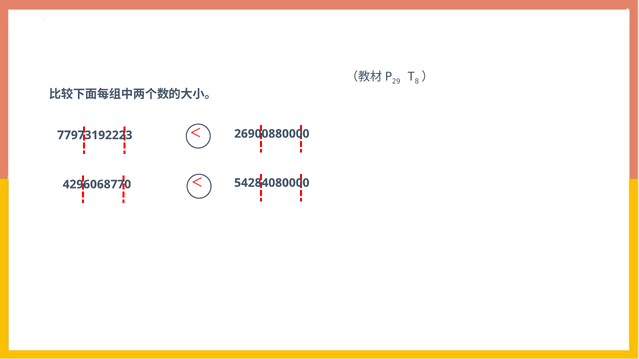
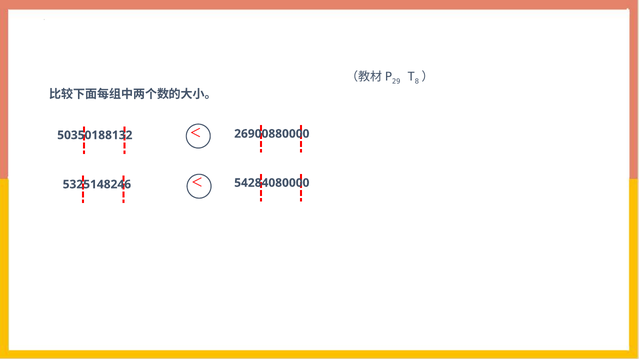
77973192223: 77973192223 -> 50350188132 (95, 135)
4296068770: 4296068770 -> 5325148246 (97, 185)
